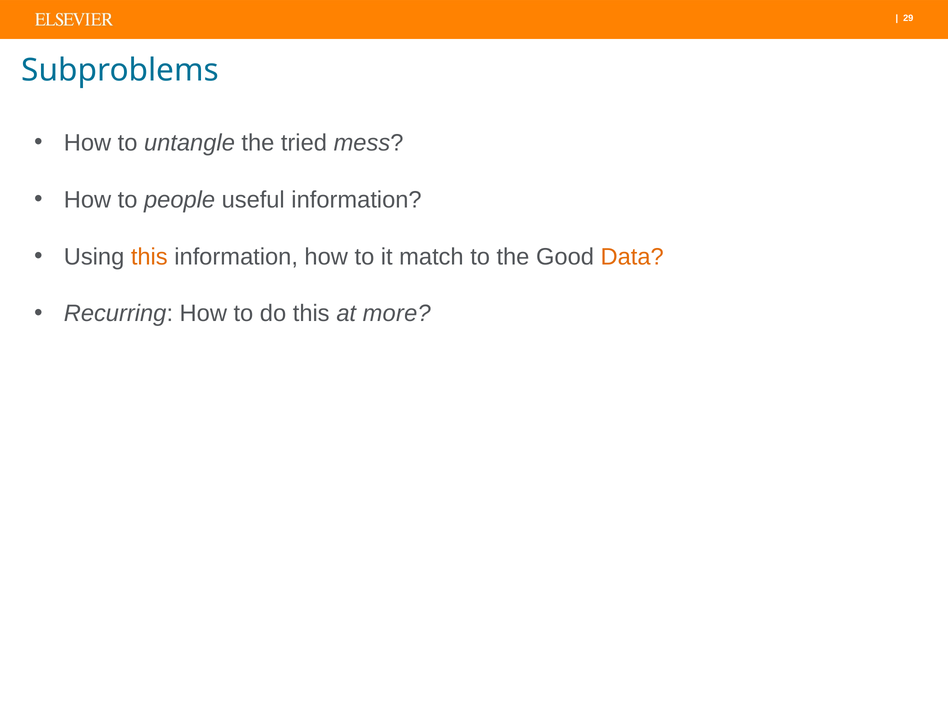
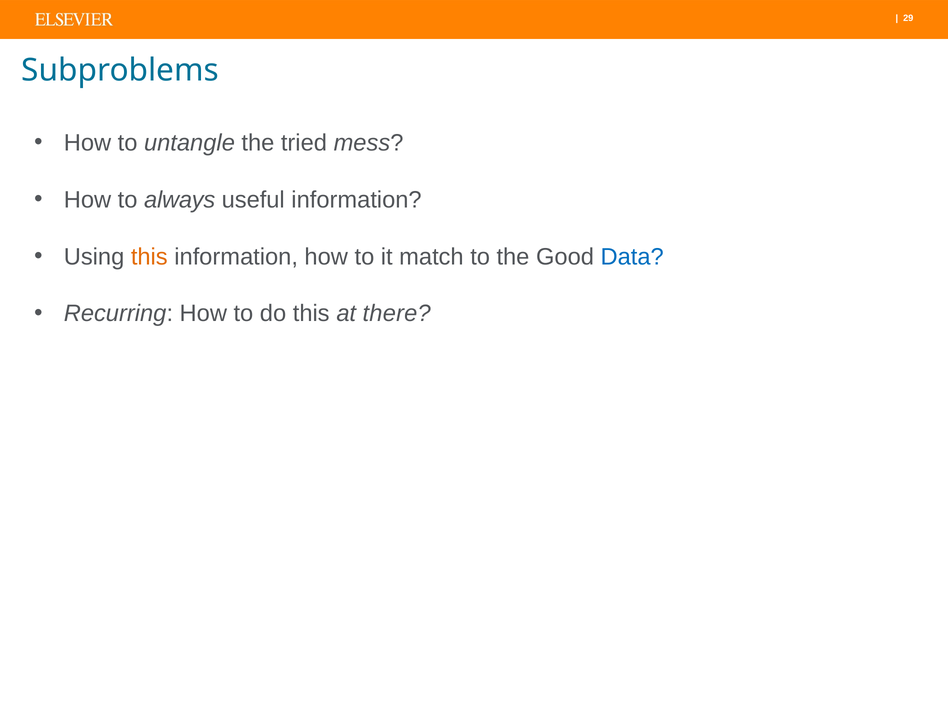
people: people -> always (180, 200)
Data colour: orange -> blue (632, 257)
more: more -> there (397, 314)
